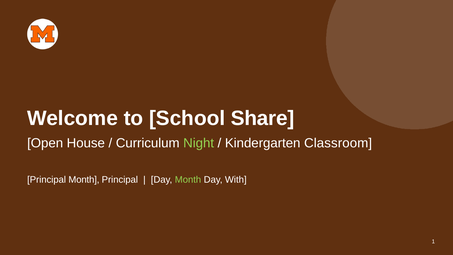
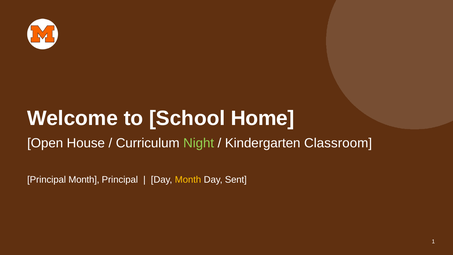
Share: Share -> Home (263, 118)
Month colour: light green -> yellow (188, 180)
With: With -> Sent (236, 180)
